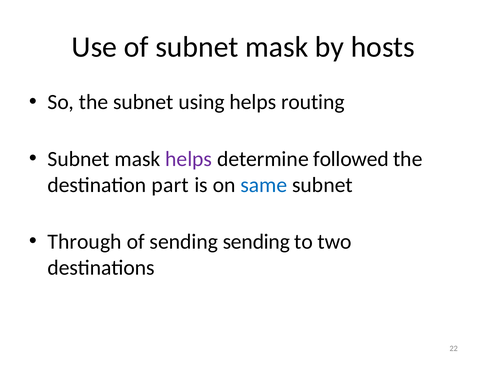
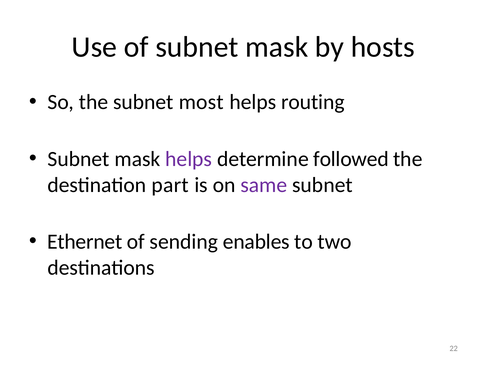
using: using -> most (201, 102)
same colour: blue -> purple (264, 185)
Through: Through -> Ethernet (85, 242)
sending sending: sending -> enables (256, 242)
